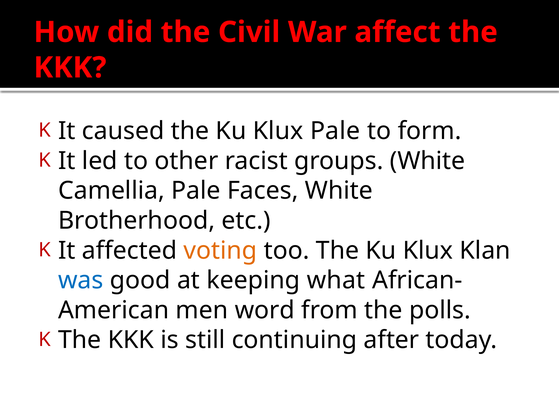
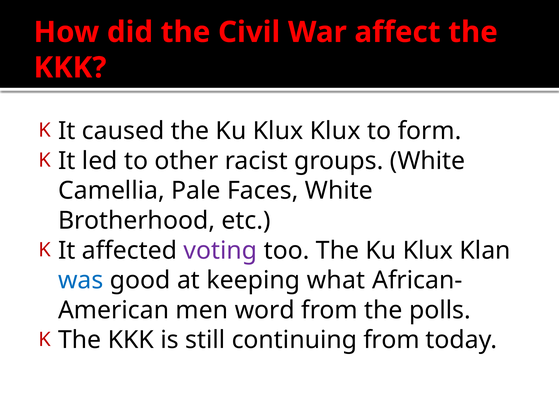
Klux Pale: Pale -> Klux (335, 131)
voting colour: orange -> purple (220, 250)
continuing after: after -> from (392, 340)
